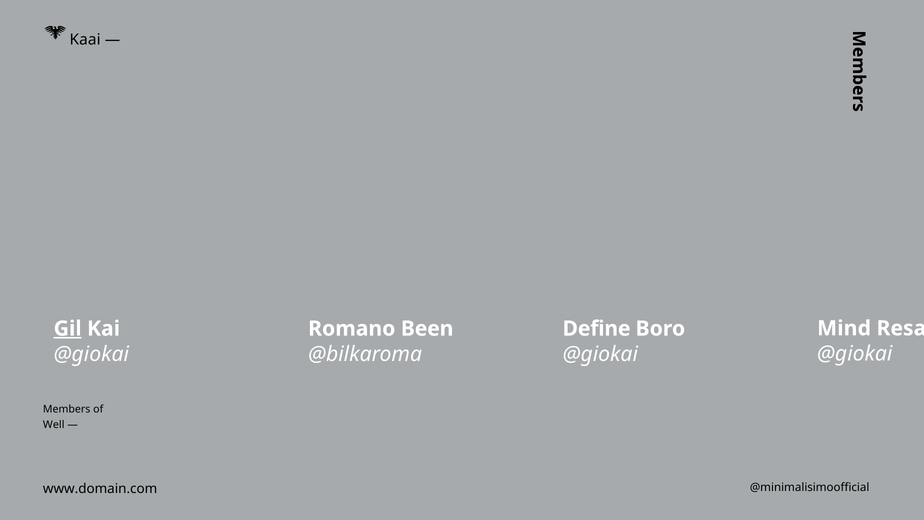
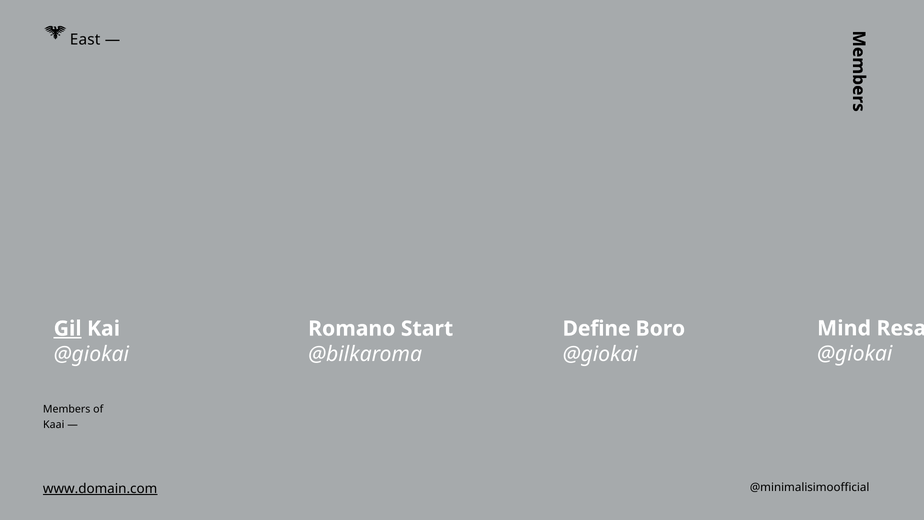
Kaai: Kaai -> East (85, 40)
Been: Been -> Start (427, 329)
Well: Well -> Kaai (54, 425)
www.domain.com underline: none -> present (100, 489)
